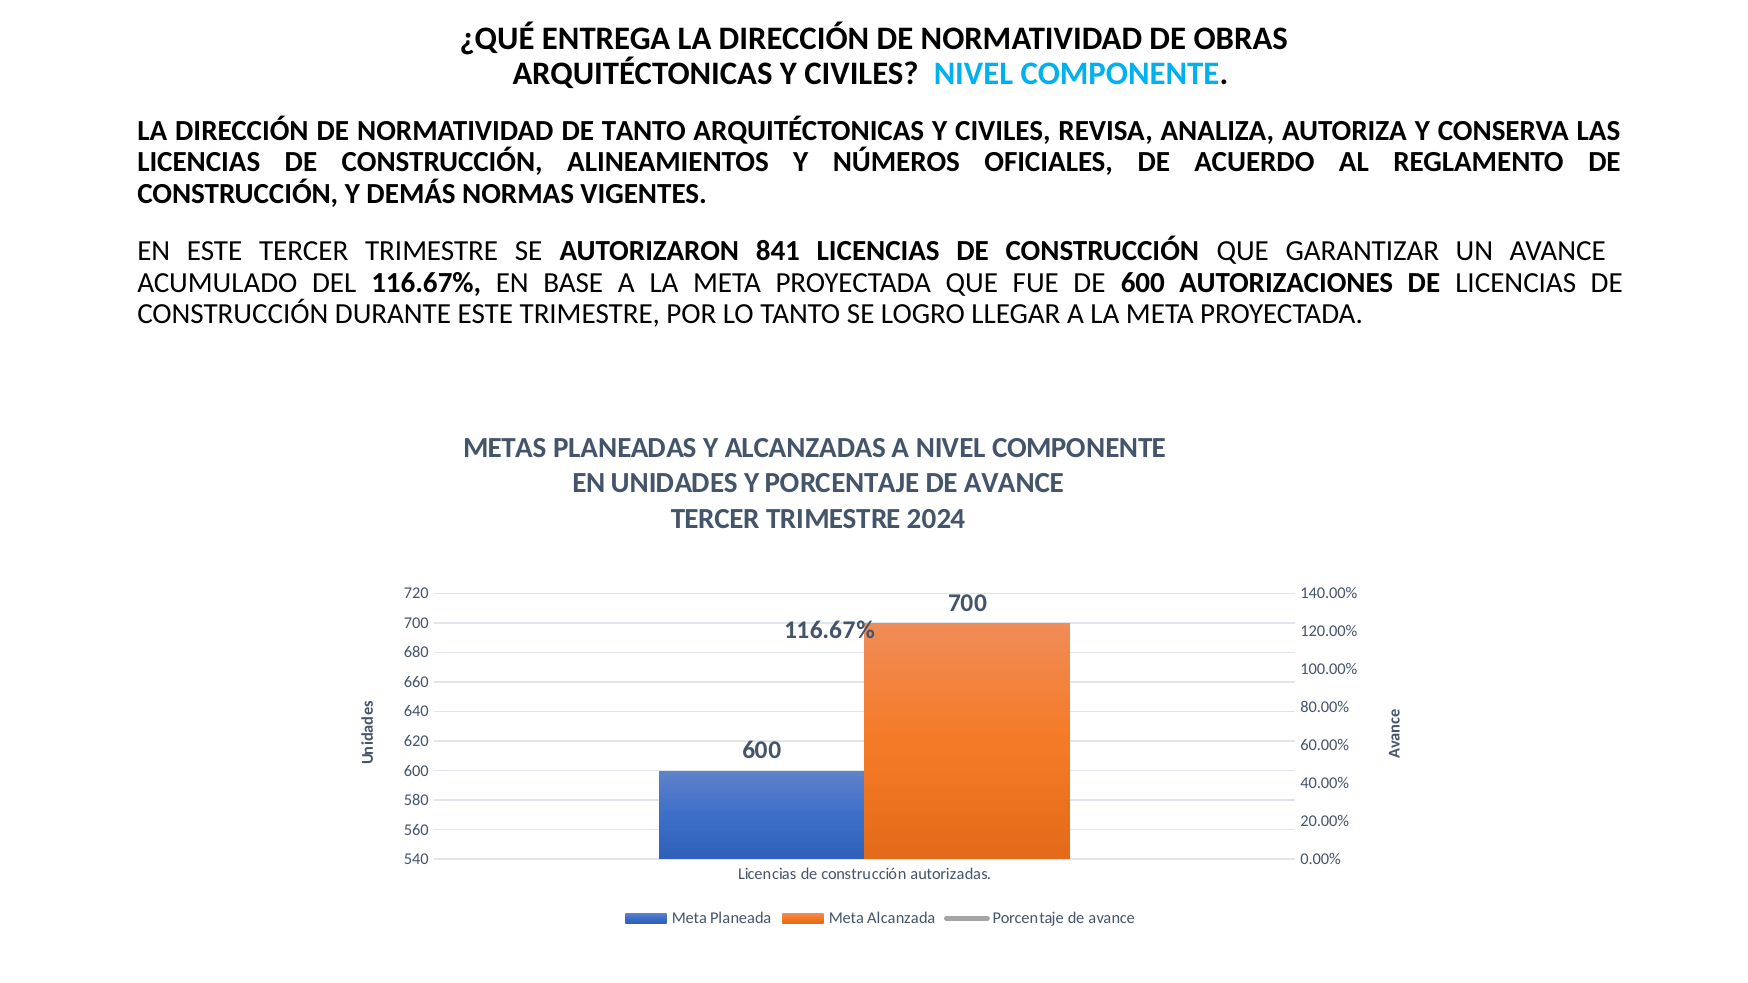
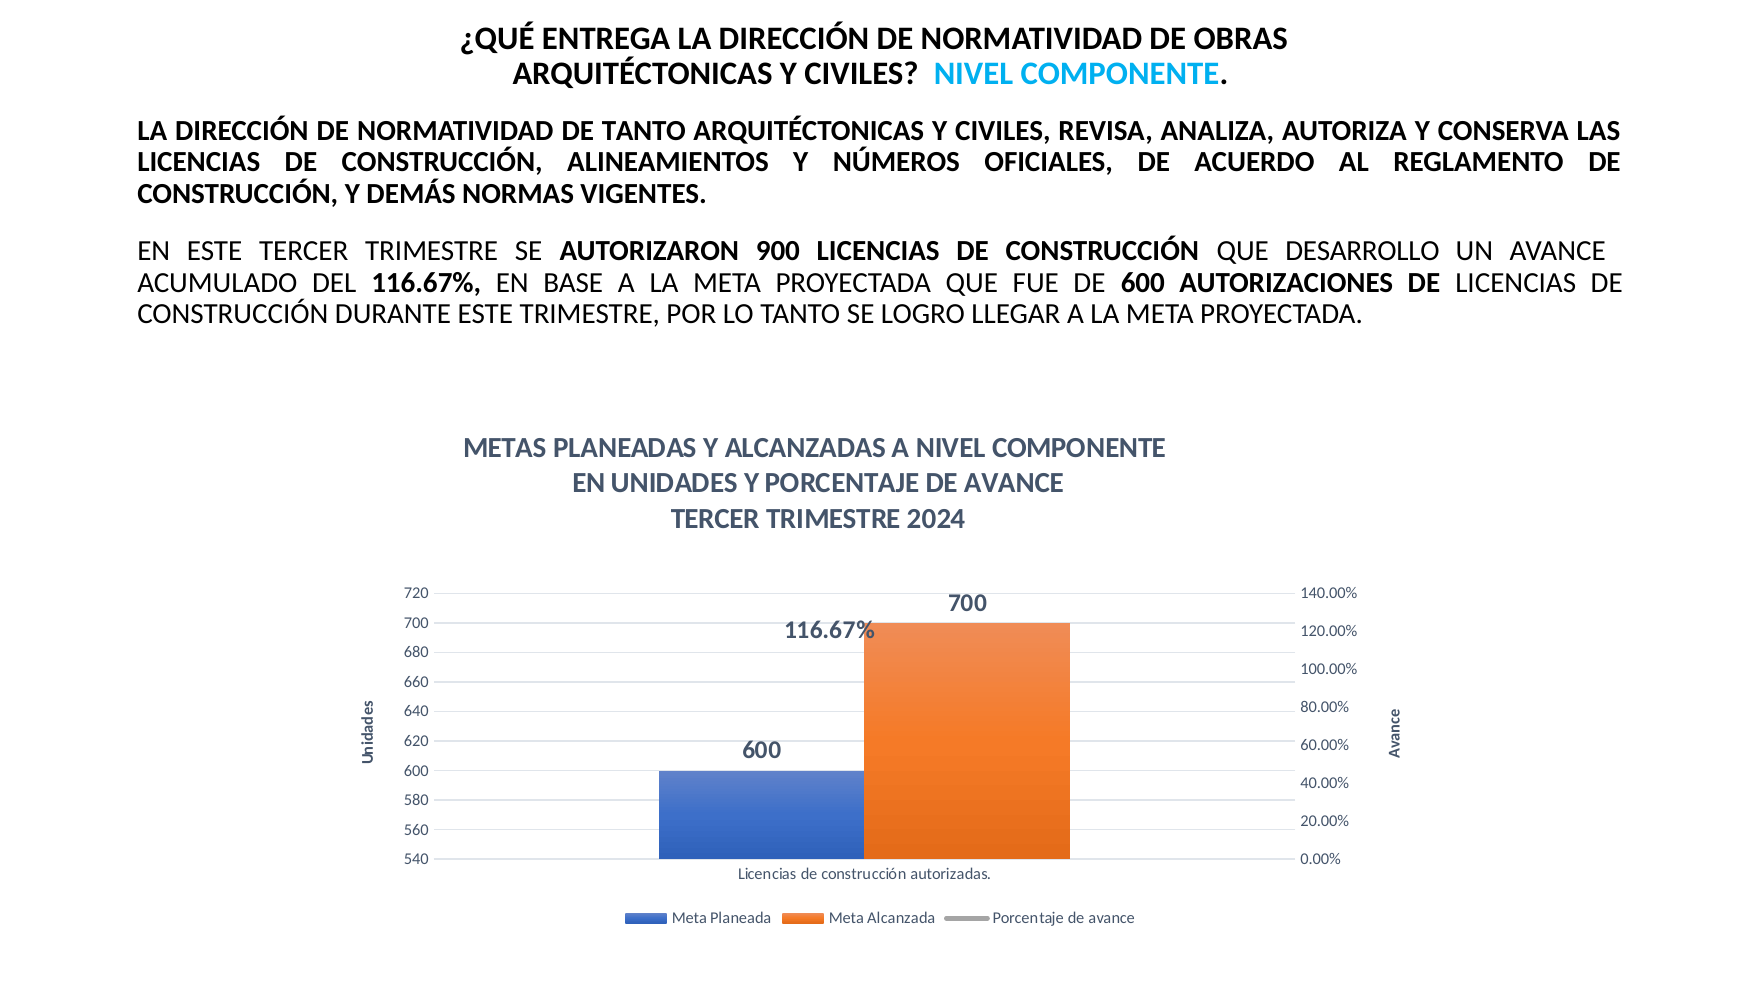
841: 841 -> 900 (778, 251)
GARANTIZAR: GARANTIZAR -> DESARROLLO (1362, 251)
